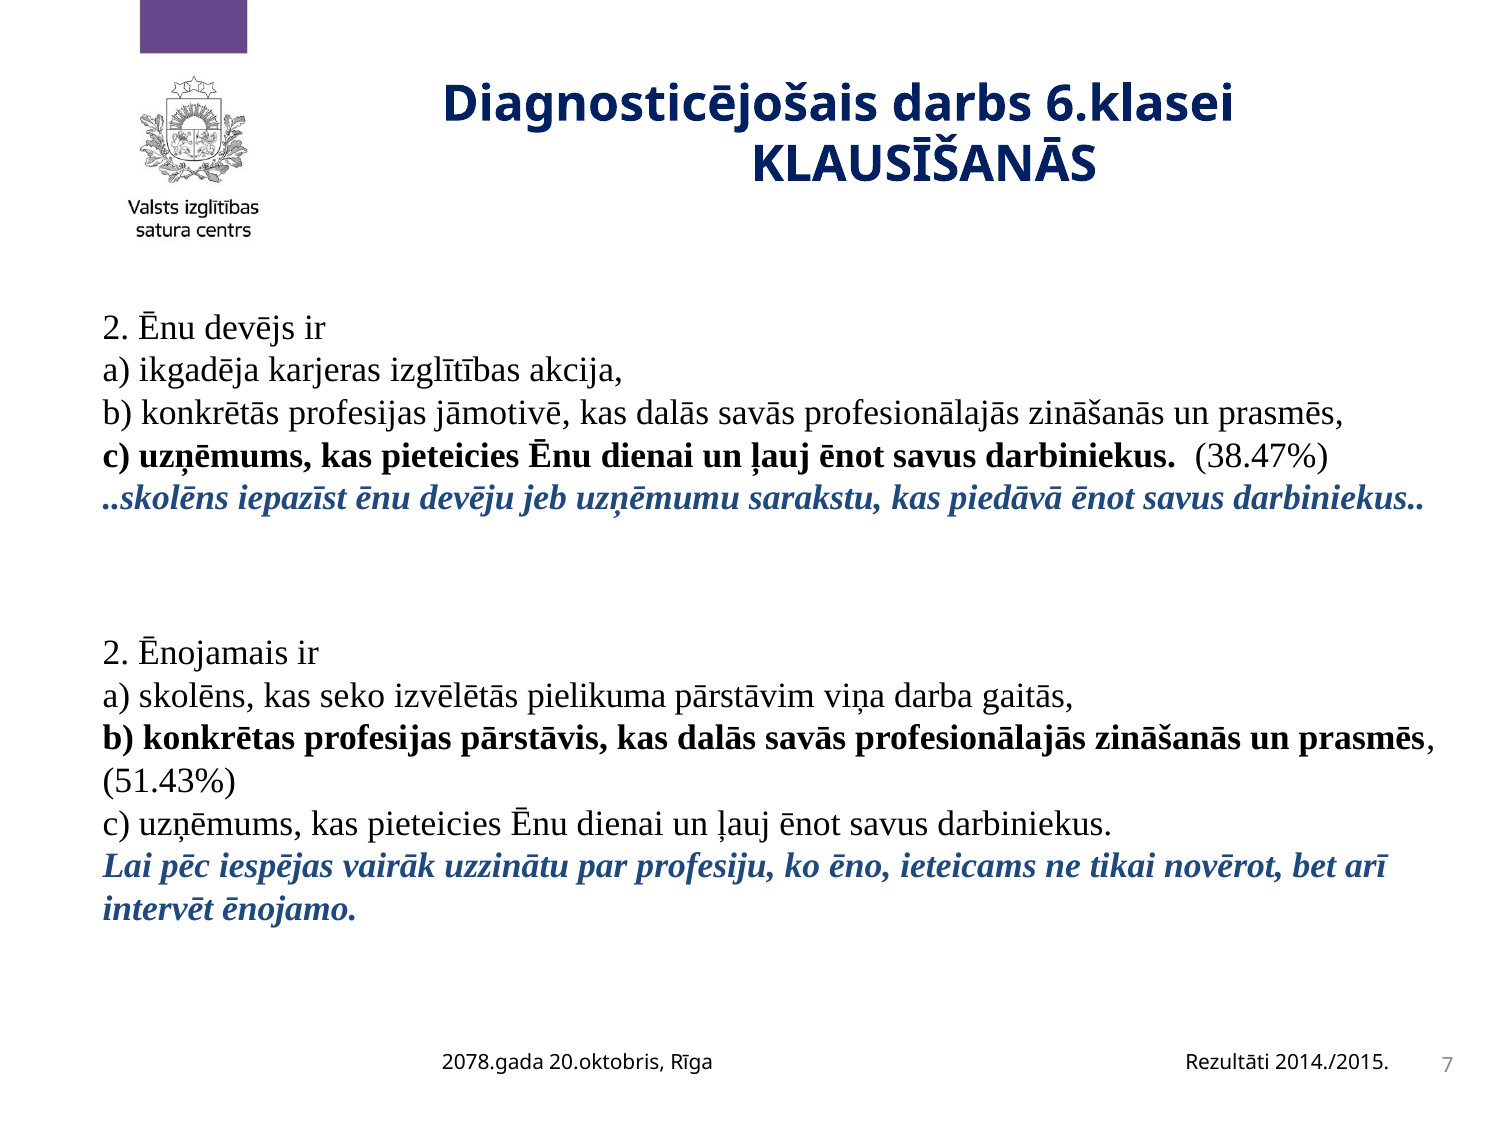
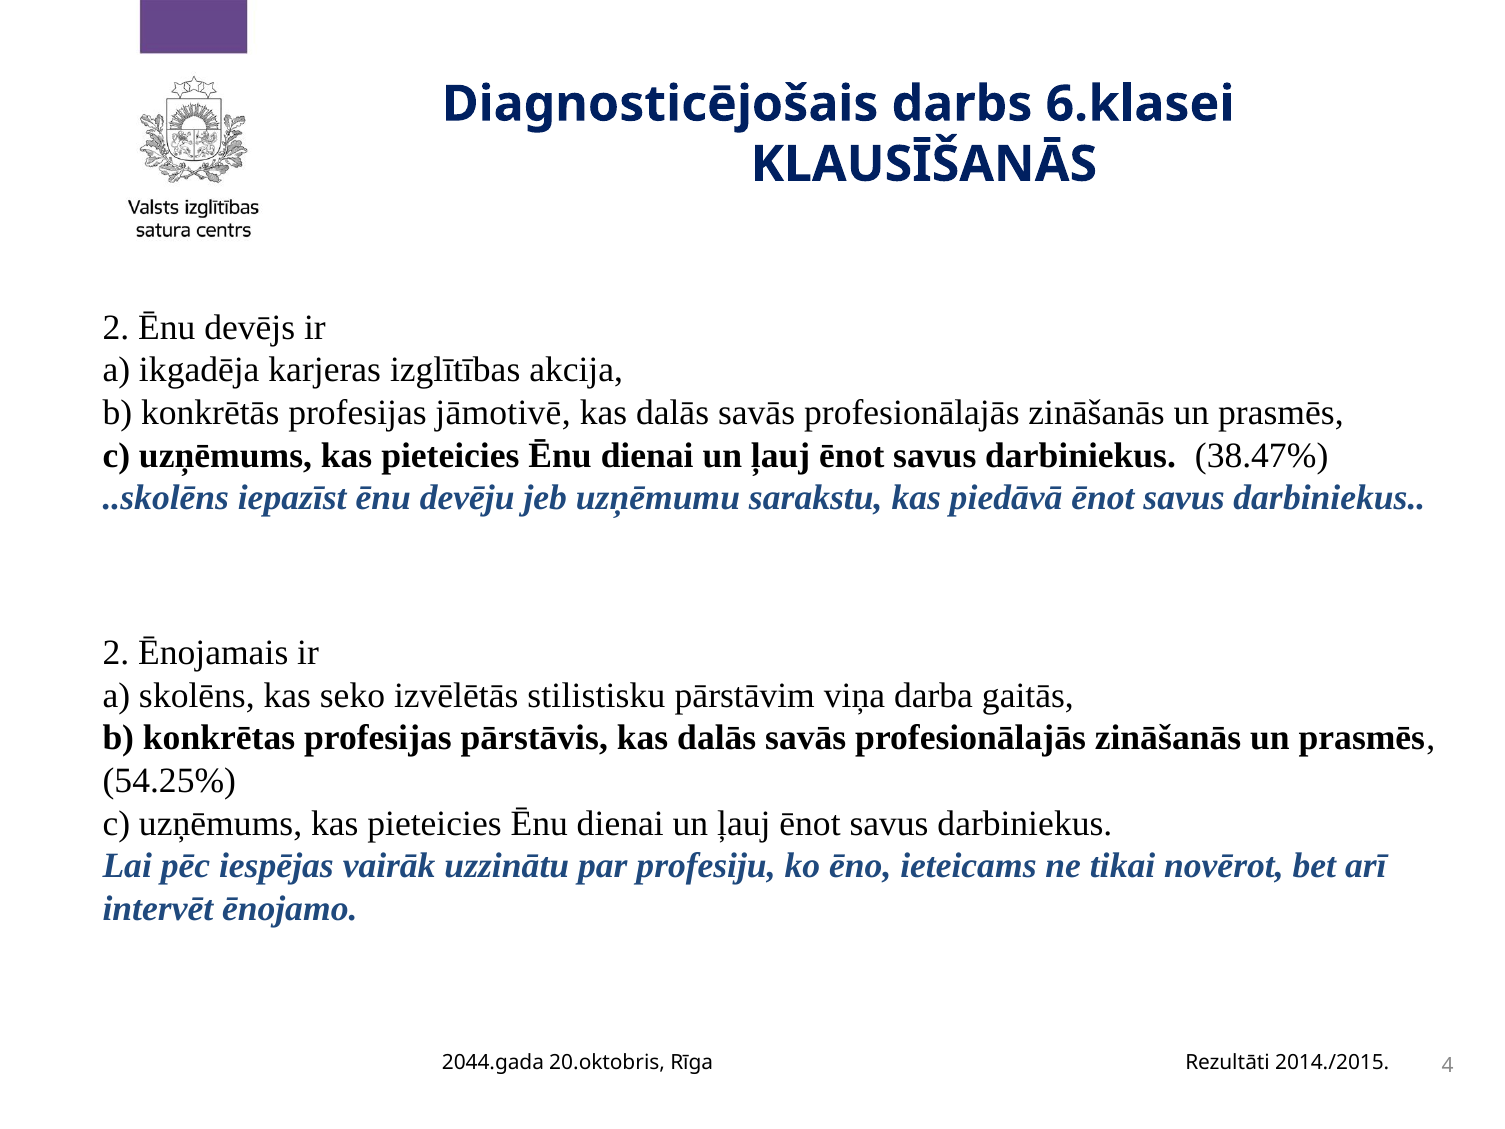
pielikuma: pielikuma -> stilistisku (596, 695)
51.43%: 51.43% -> 54.25% (169, 780)
2078.gada: 2078.gada -> 2044.gada (493, 1063)
7: 7 -> 4 (1448, 1066)
